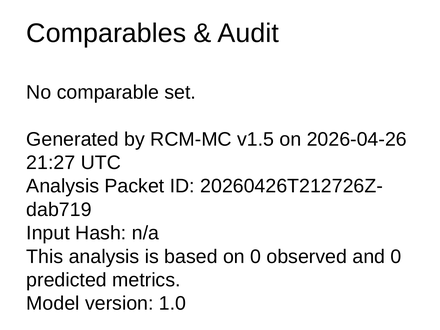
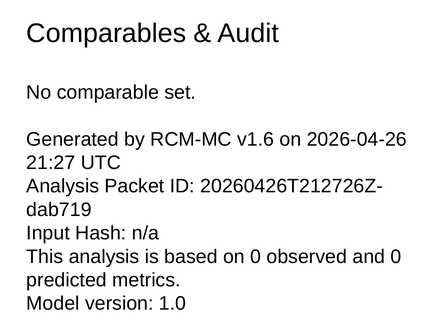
v1.5: v1.5 -> v1.6 (256, 139)
